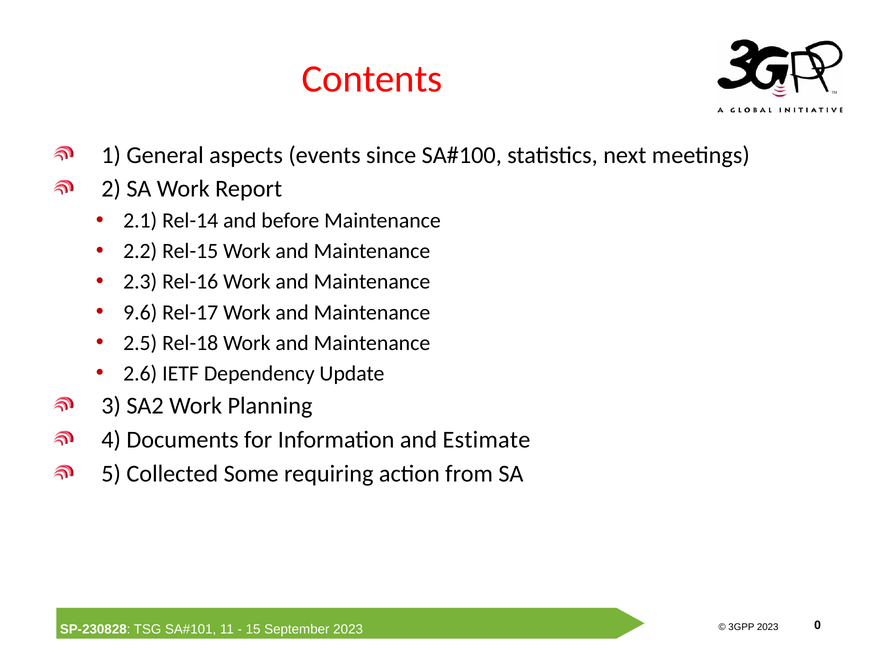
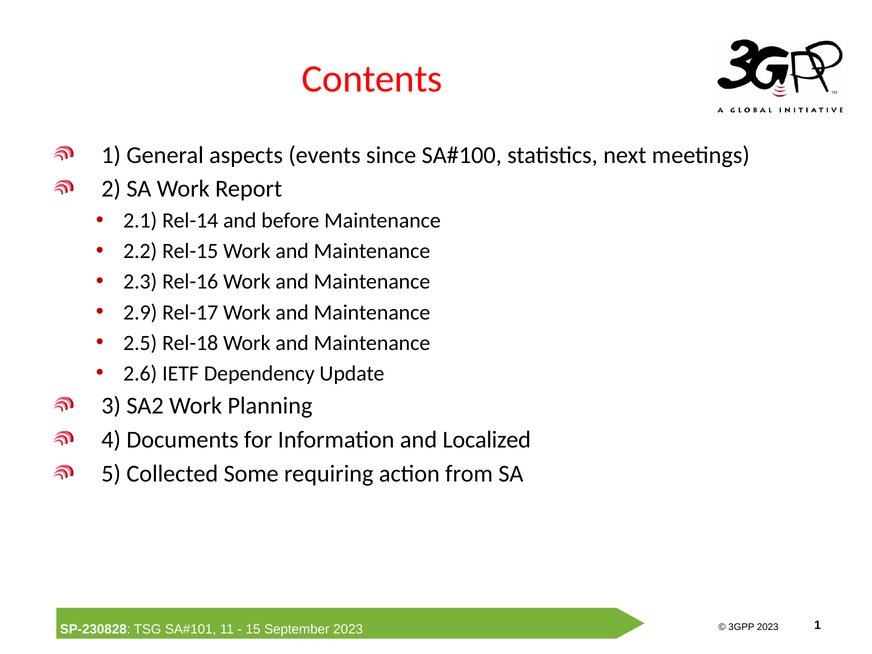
9.6: 9.6 -> 2.9 (140, 312)
Estimate: Estimate -> Localized (487, 440)
0: 0 -> 1 (818, 625)
